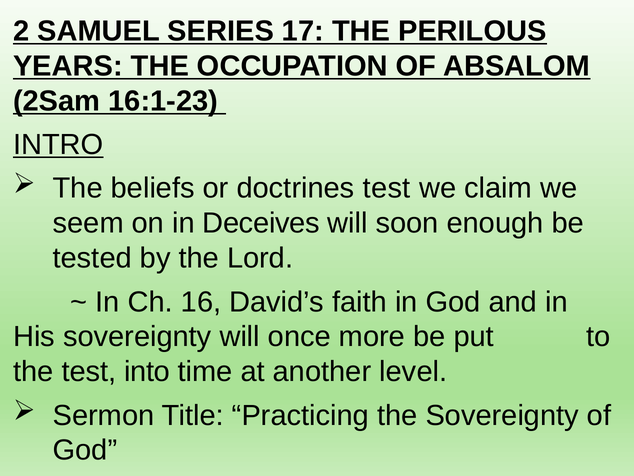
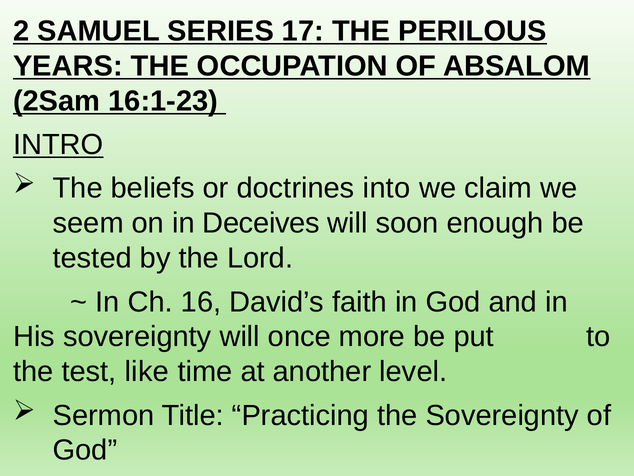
doctrines test: test -> into (387, 188)
into: into -> like (147, 371)
